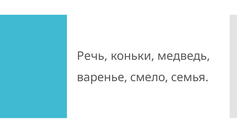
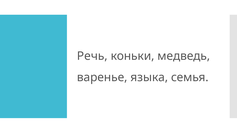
смело: смело -> языка (149, 77)
